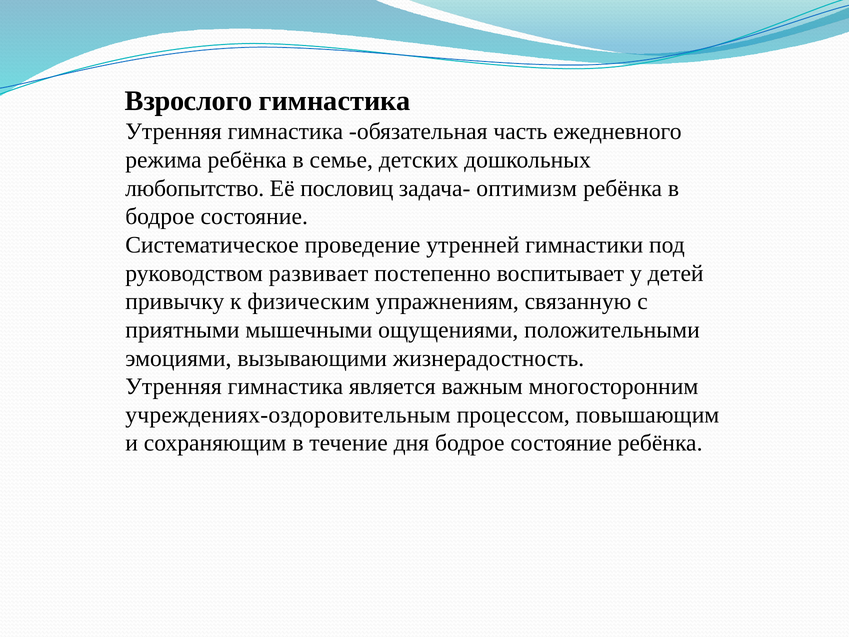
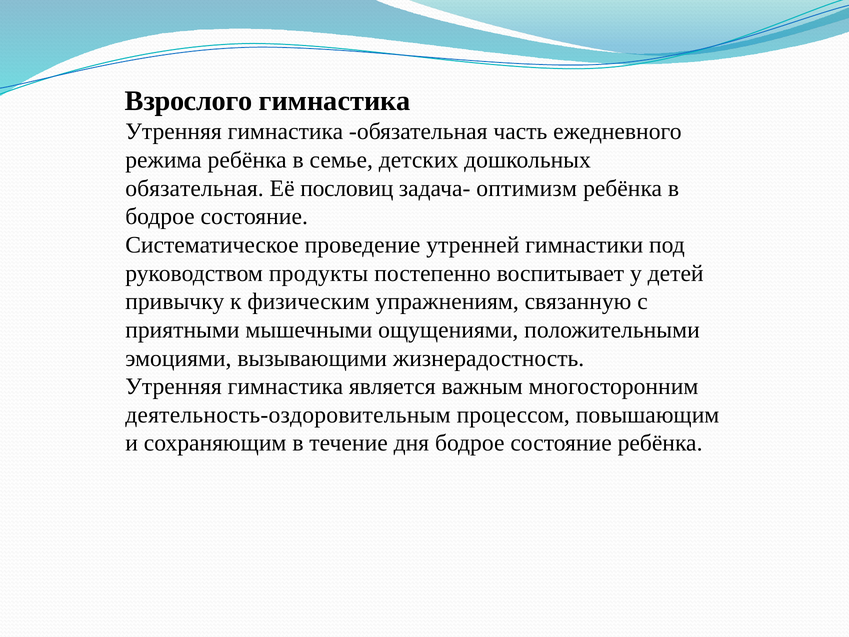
любопытство: любопытство -> обязательная (195, 188)
развивает: развивает -> продукты (319, 273)
учреждениях-оздоровительным: учреждениях-оздоровительным -> деятельность-оздоровительным (288, 415)
